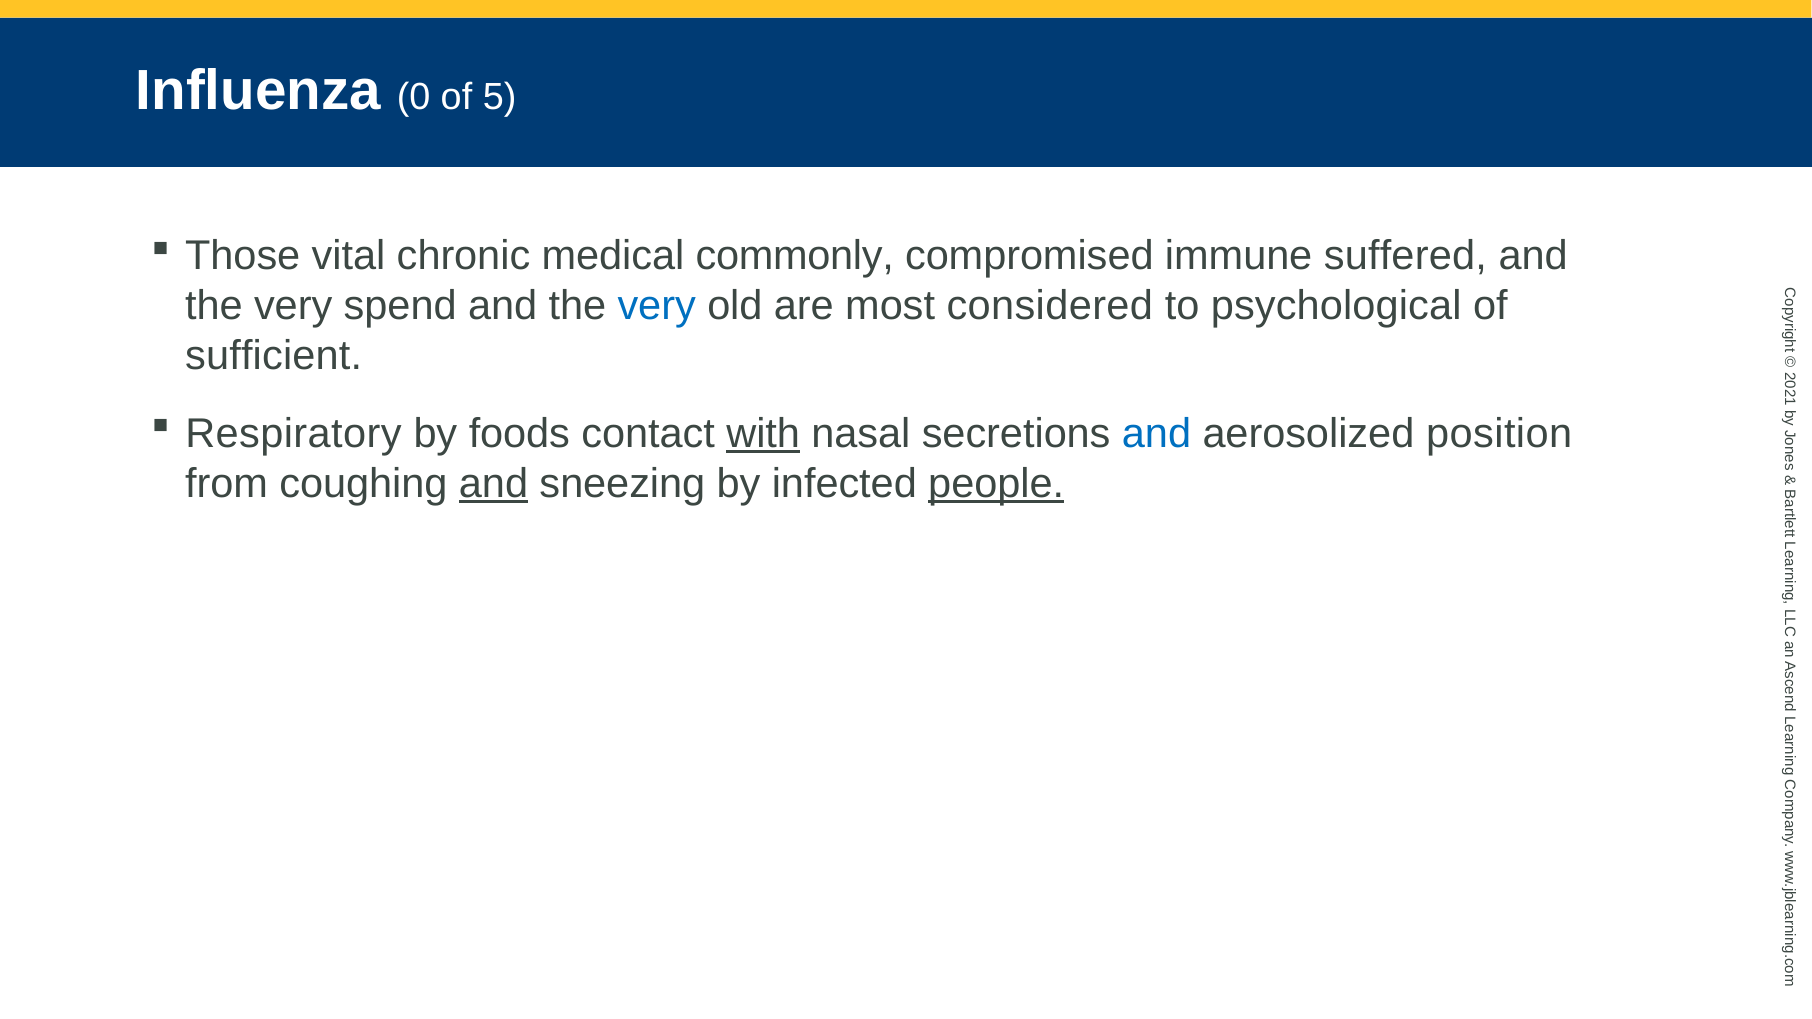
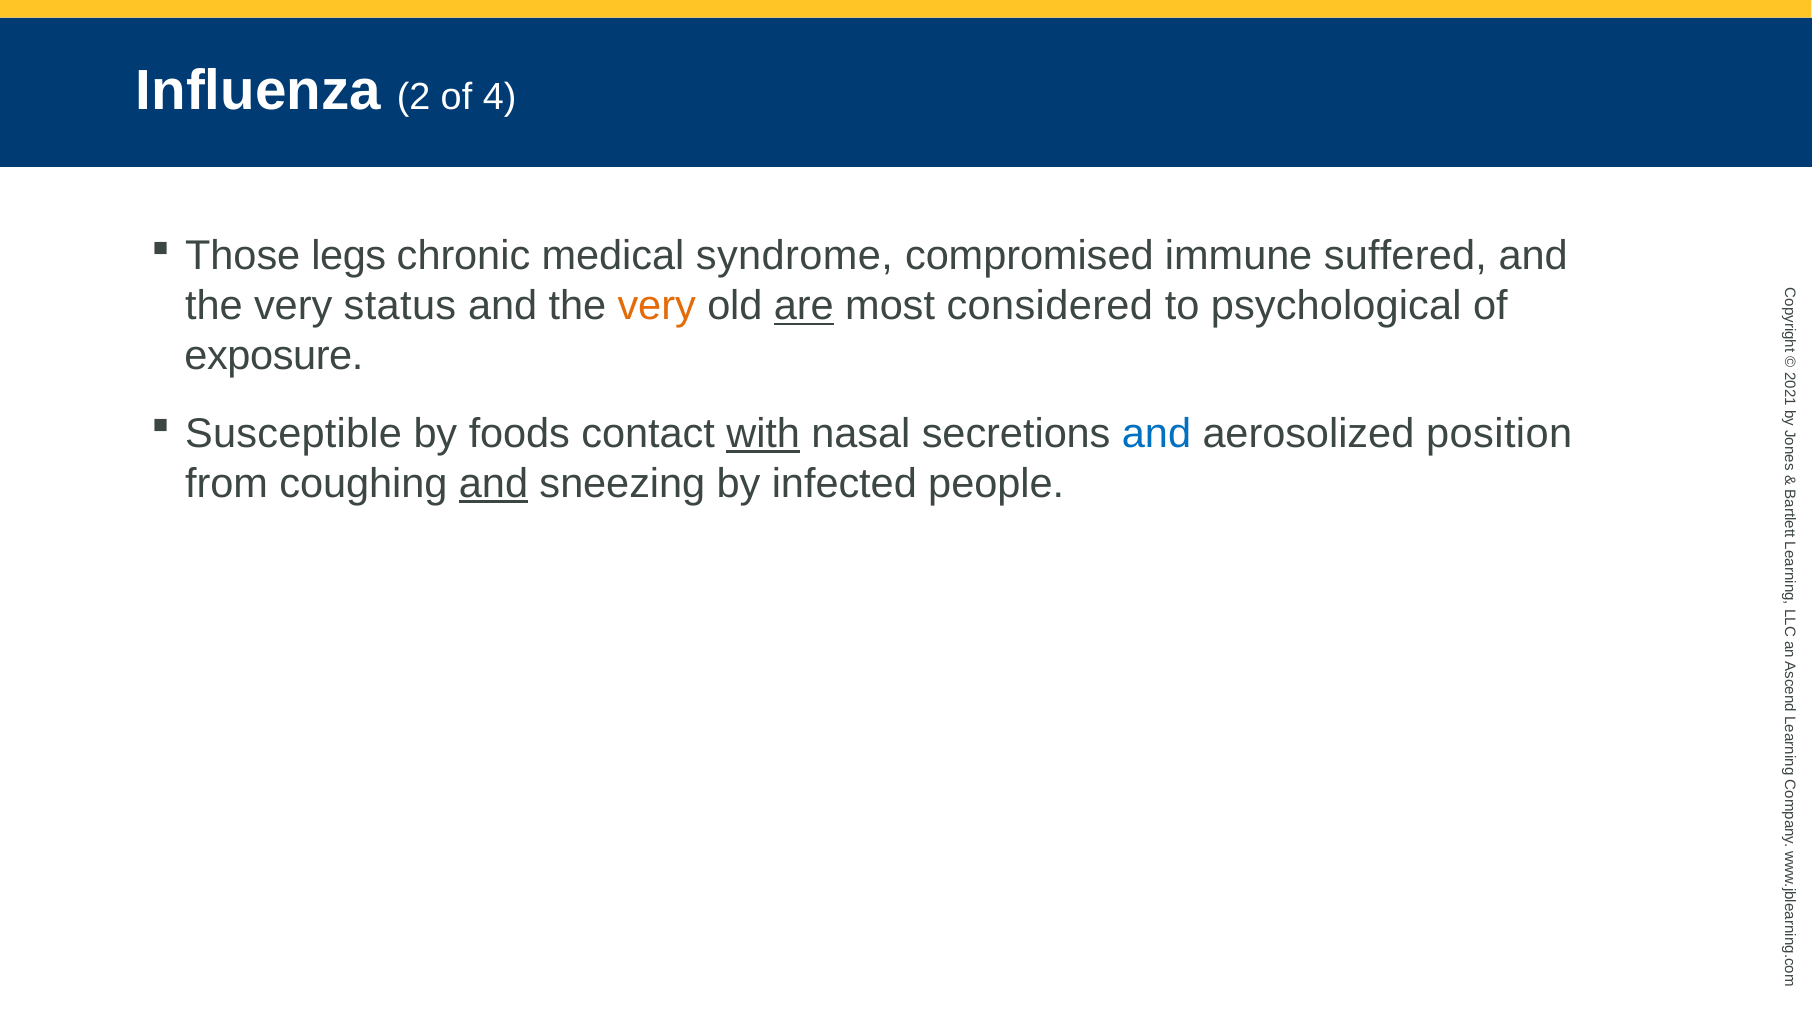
Influenza 0: 0 -> 2 (414, 97)
5: 5 -> 4 (500, 97)
vital: vital -> legs (349, 256)
commonly: commonly -> syndrome (794, 256)
spend: spend -> status (400, 306)
very colour: blue -> orange (657, 306)
are underline: none -> present (804, 306)
sufficient: sufficient -> exposure (274, 356)
Respiratory: Respiratory -> Susceptible (294, 434)
people underline: present -> none (996, 484)
